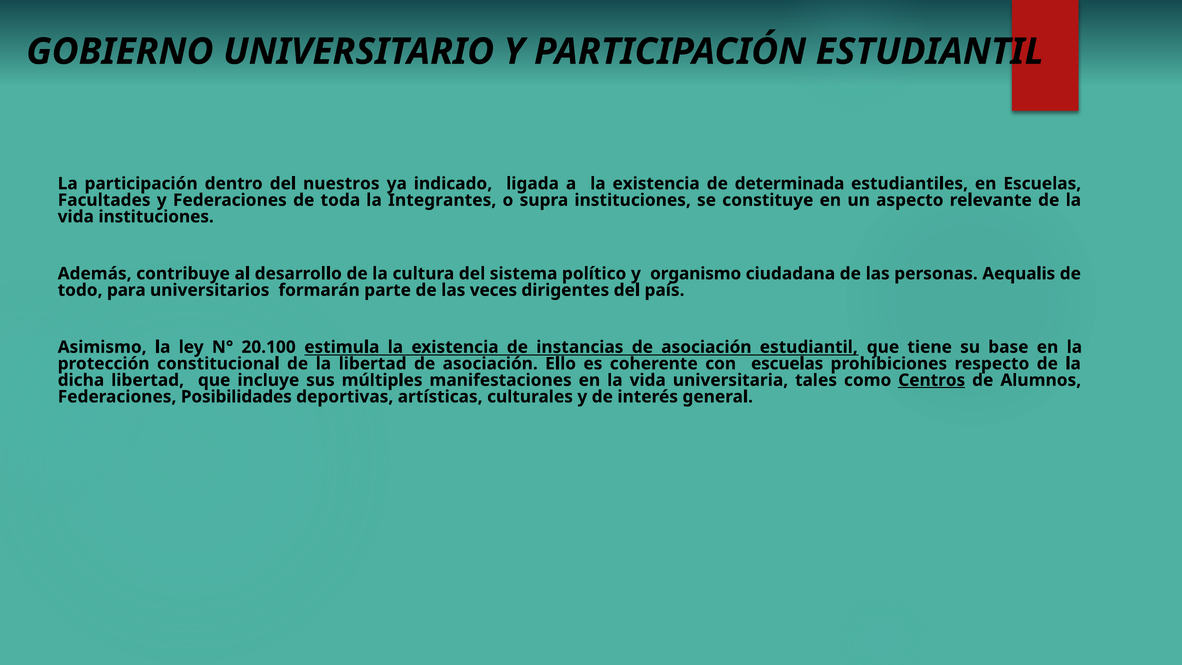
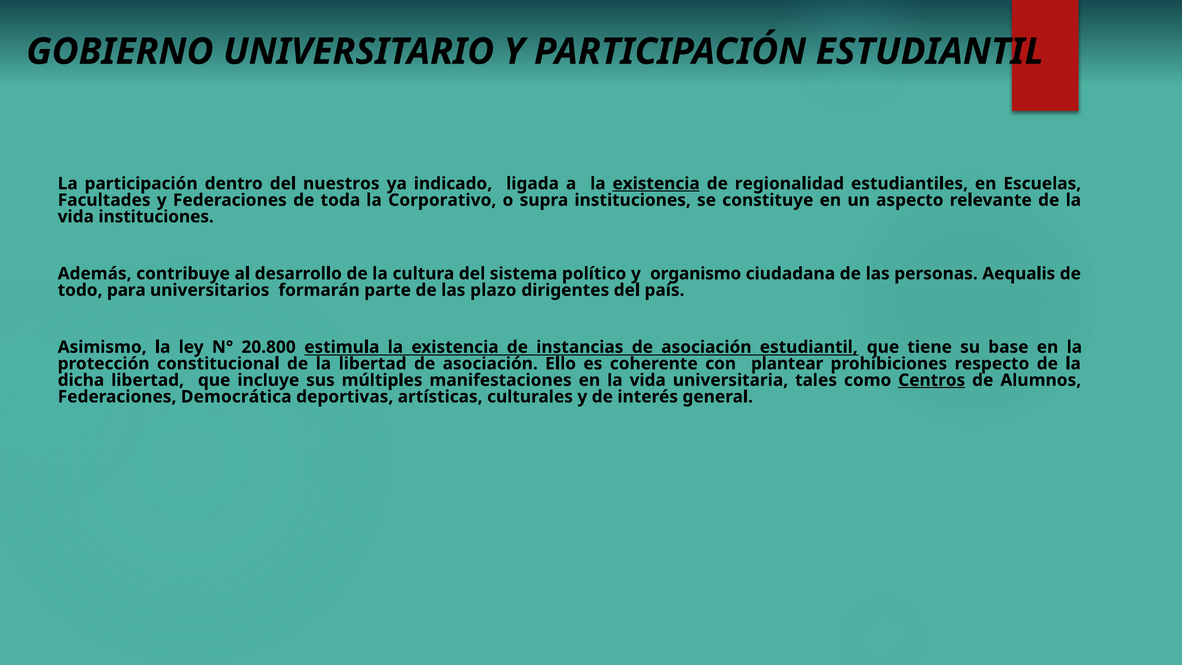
existencia underline: none -> present (656, 184)
determinada: determinada -> regionalidad (789, 184)
Integrantes: Integrantes -> Corporativo (442, 200)
veces: veces -> plazo (493, 290)
20.100: 20.100 -> 20.800 (269, 347)
con escuelas: escuelas -> plantear (787, 364)
Posibilidades: Posibilidades -> Democrática (236, 397)
